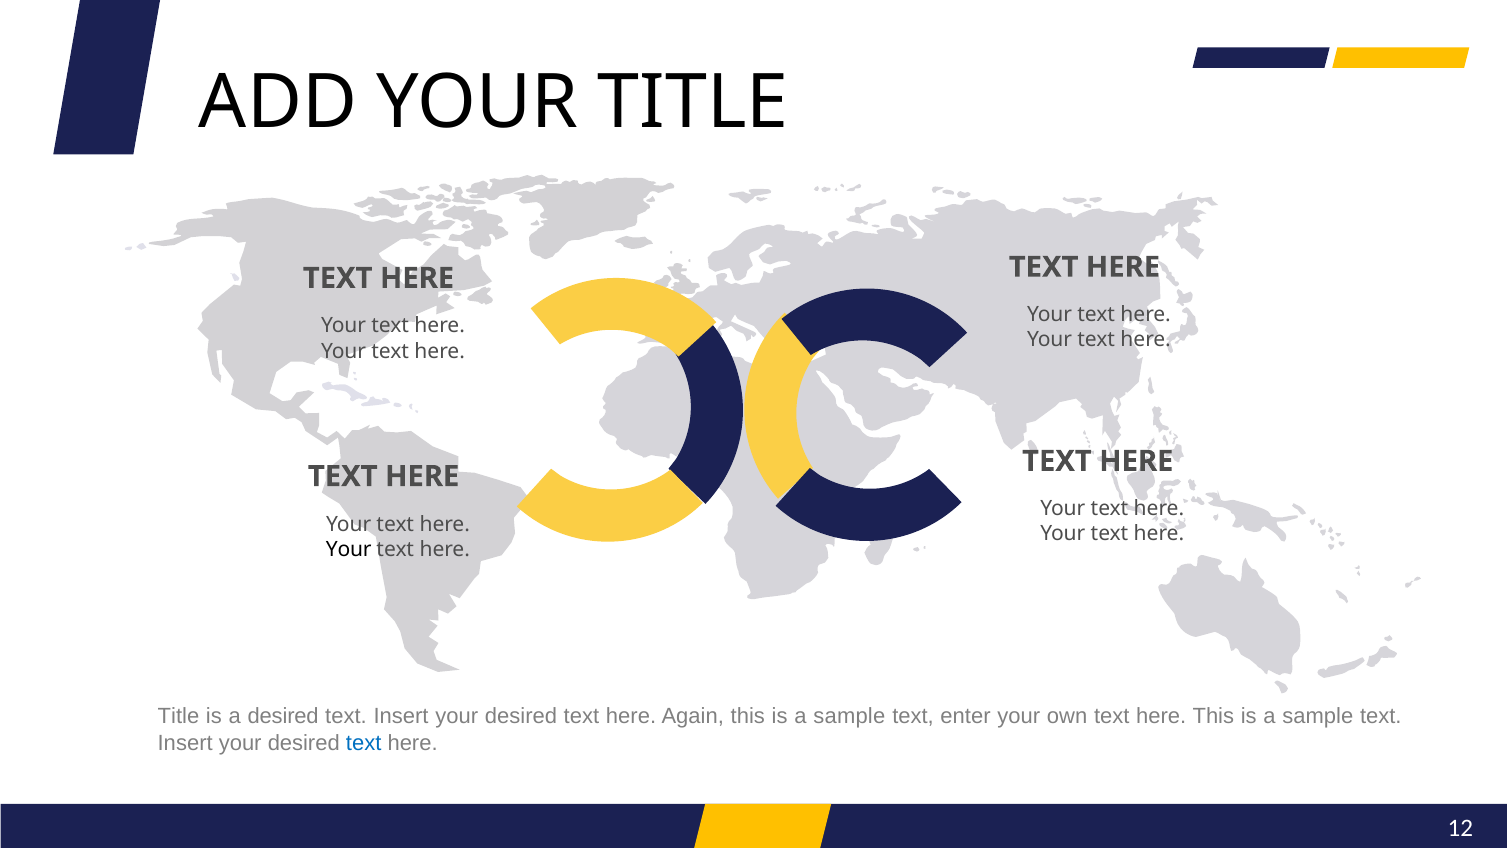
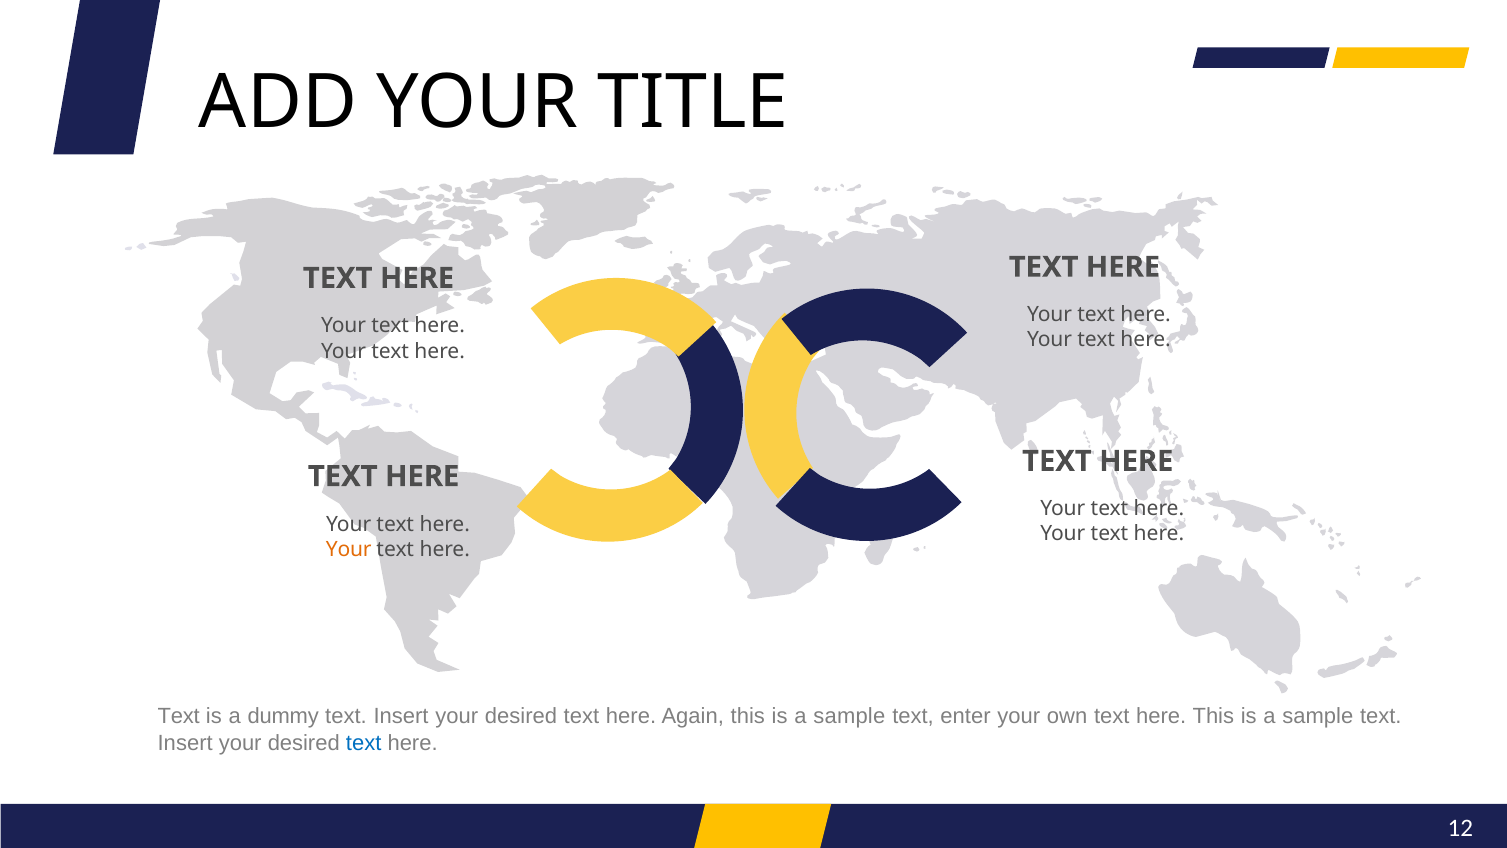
Your colour: black -> orange (349, 549)
Title: Title -> Text (179, 716)
a desired: desired -> dummy (283, 716)
